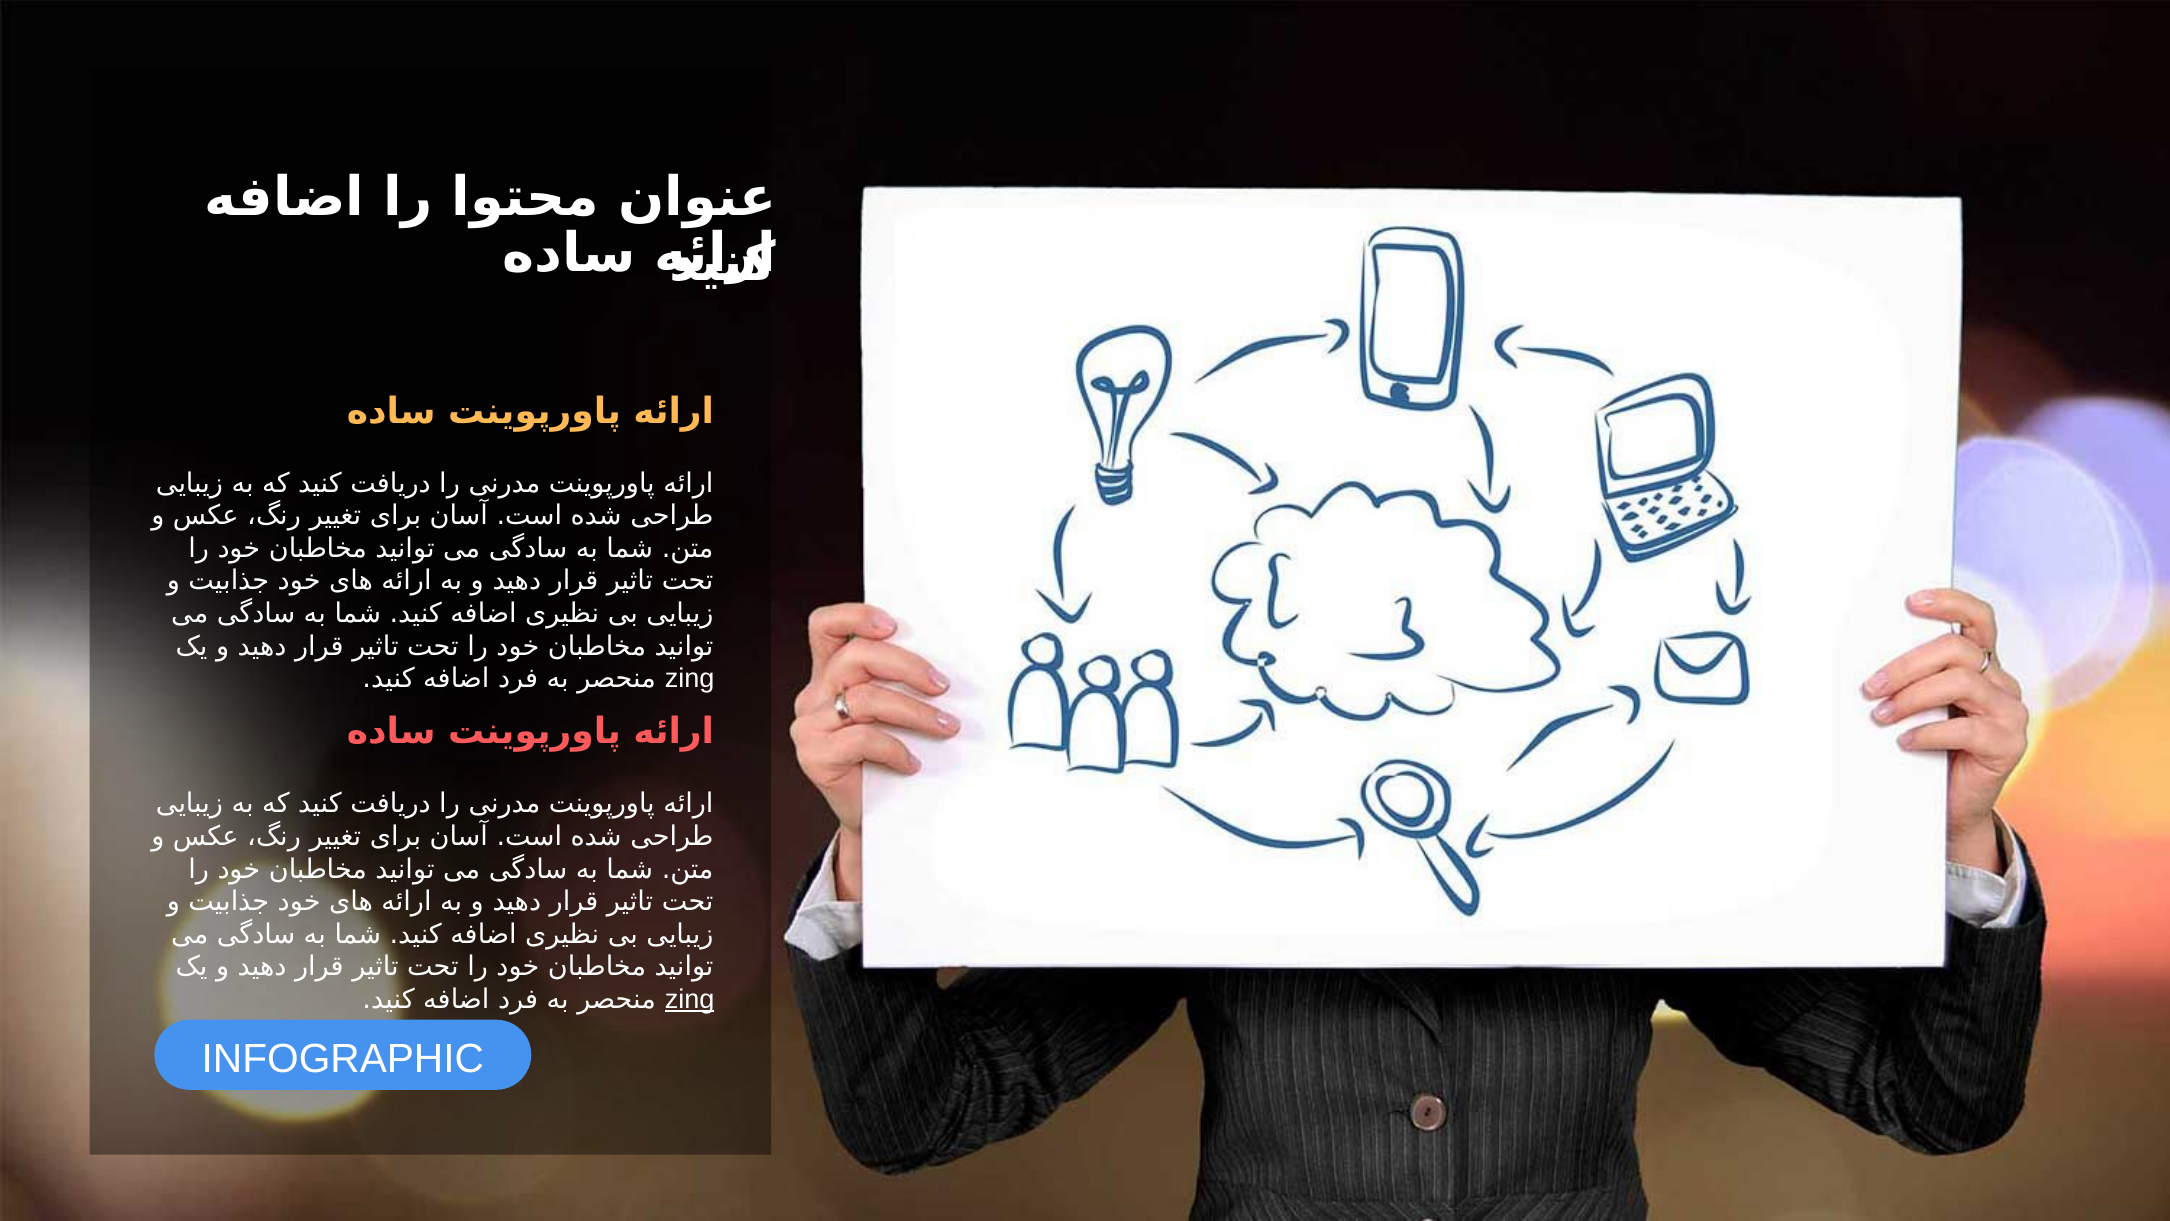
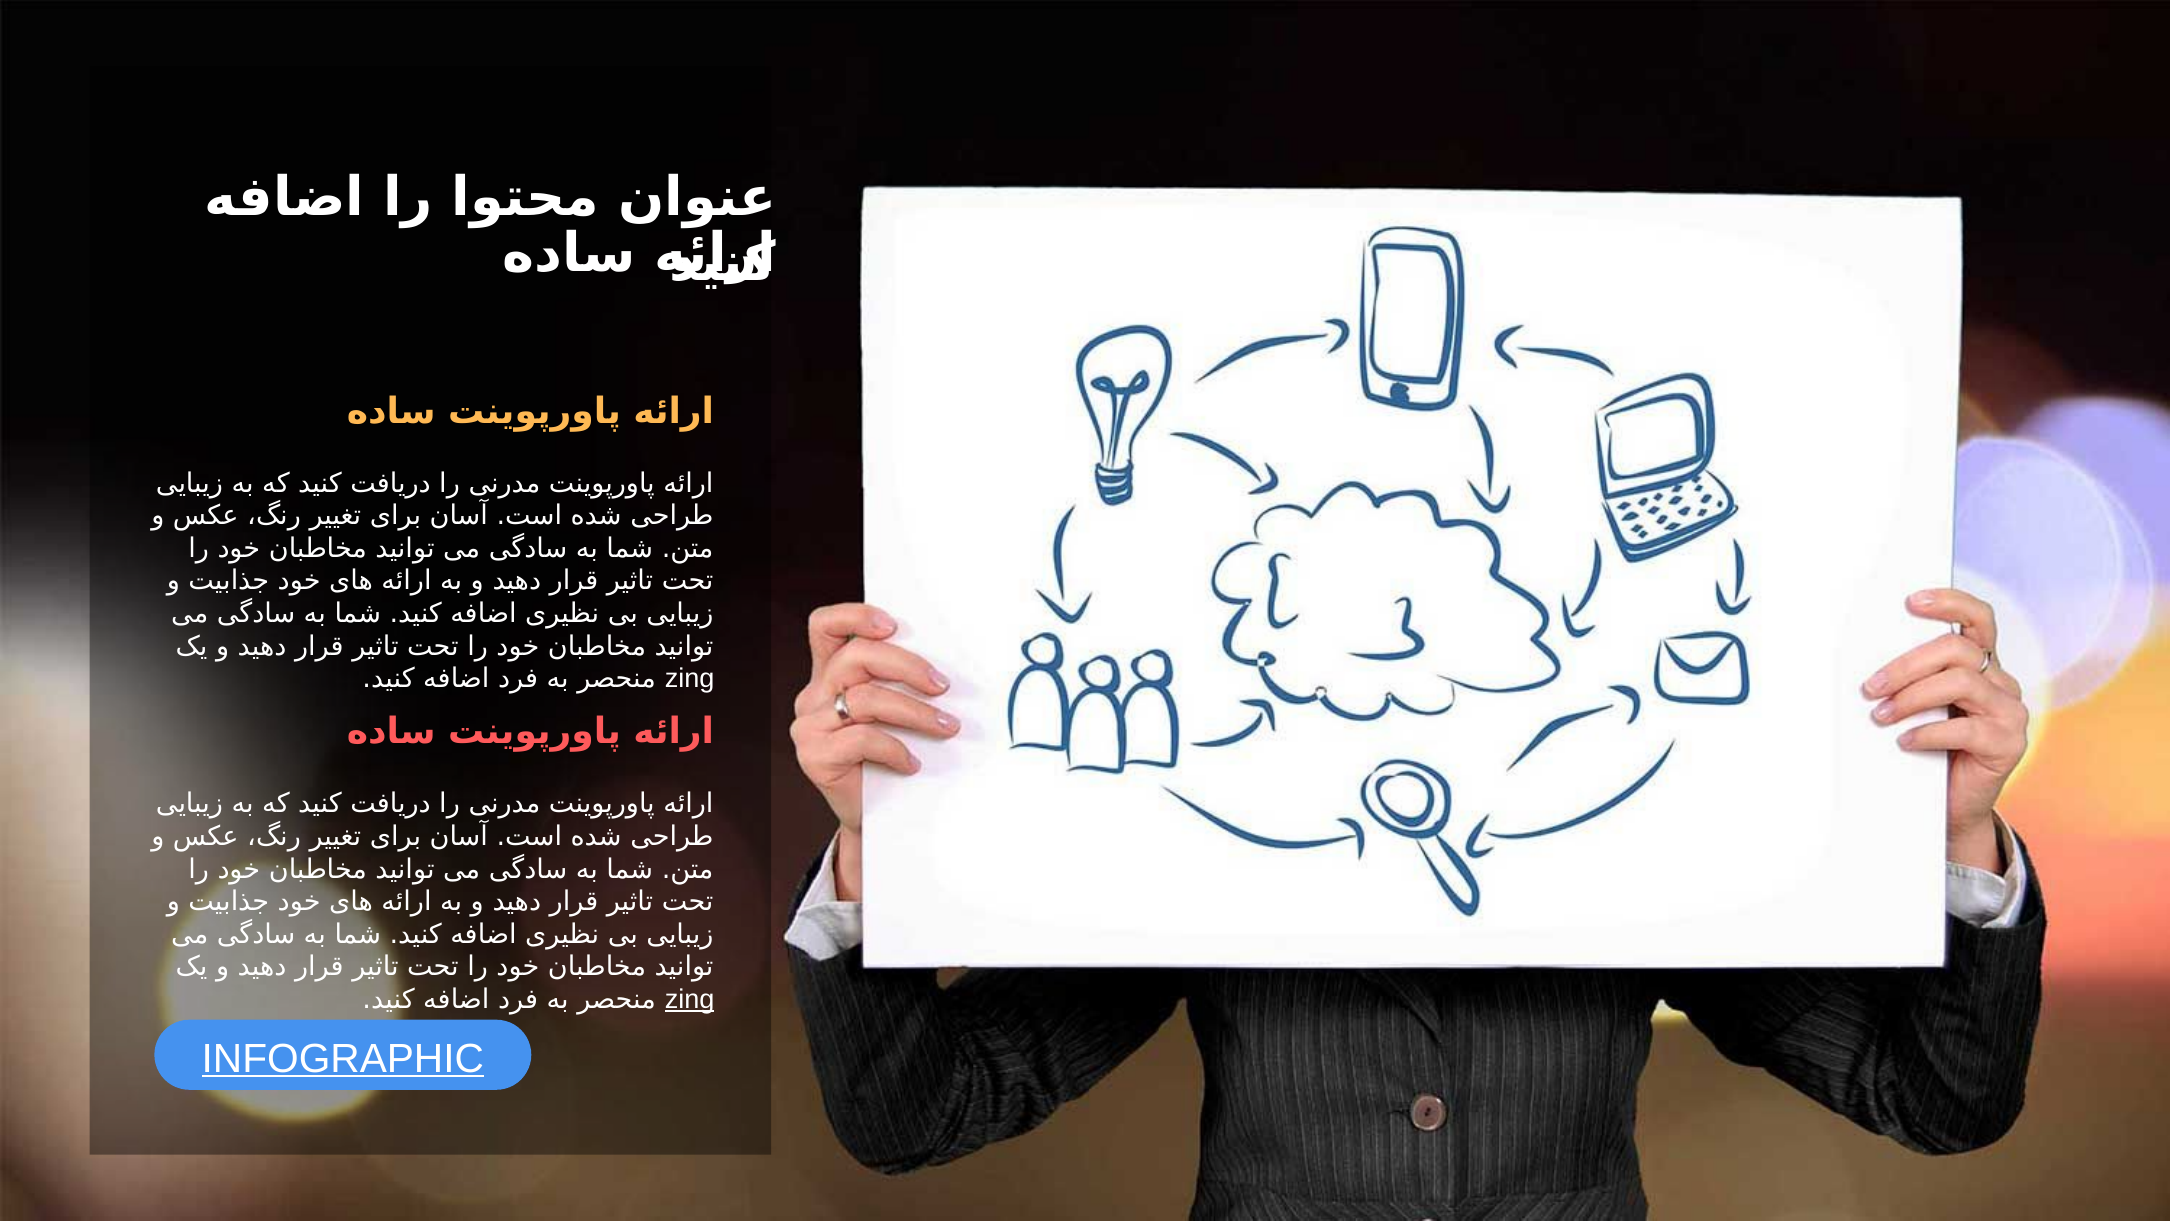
INFOGRAPHIC underline: none -> present (343, 1058)
